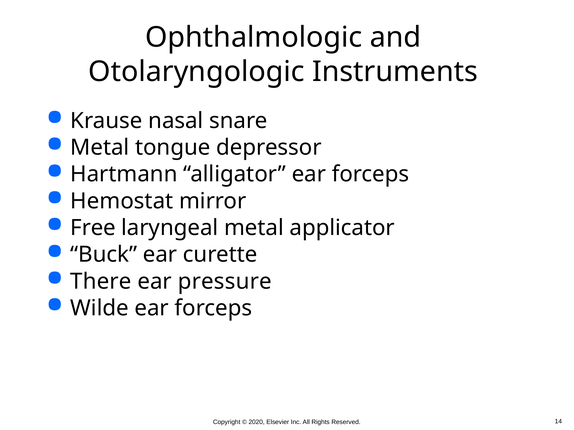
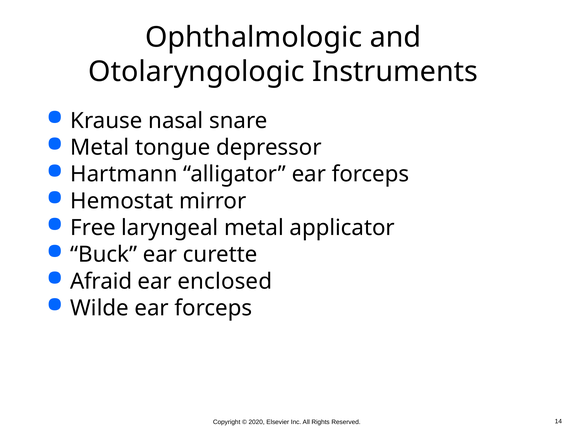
There: There -> Afraid (101, 282)
pressure: pressure -> enclosed (225, 282)
